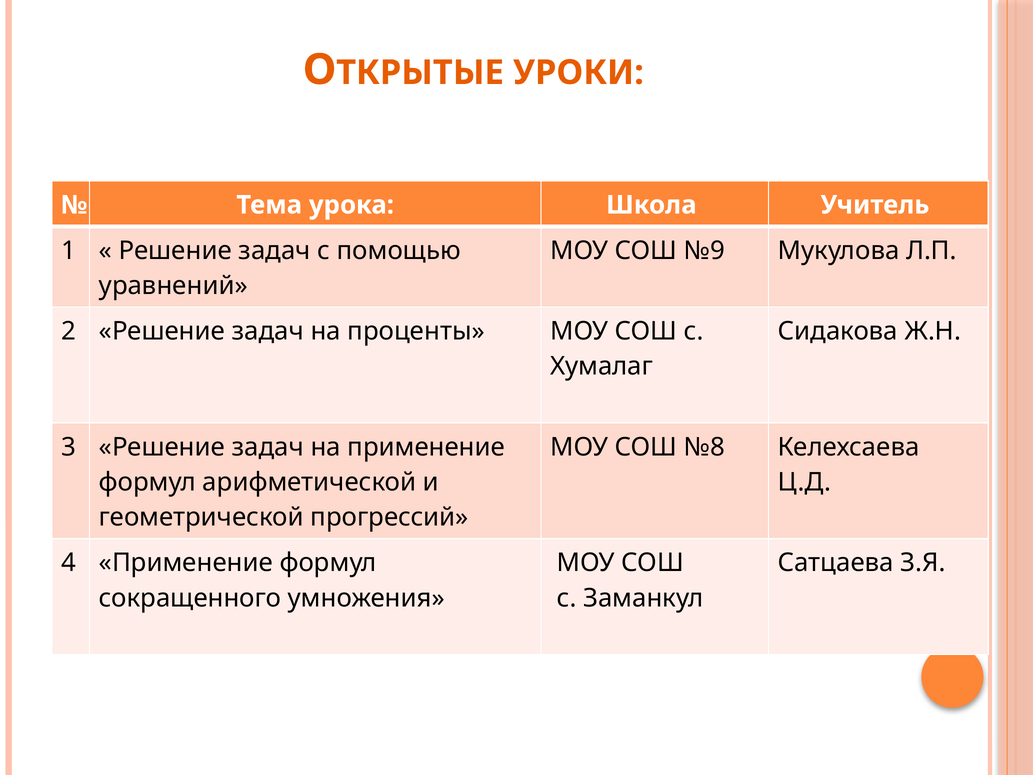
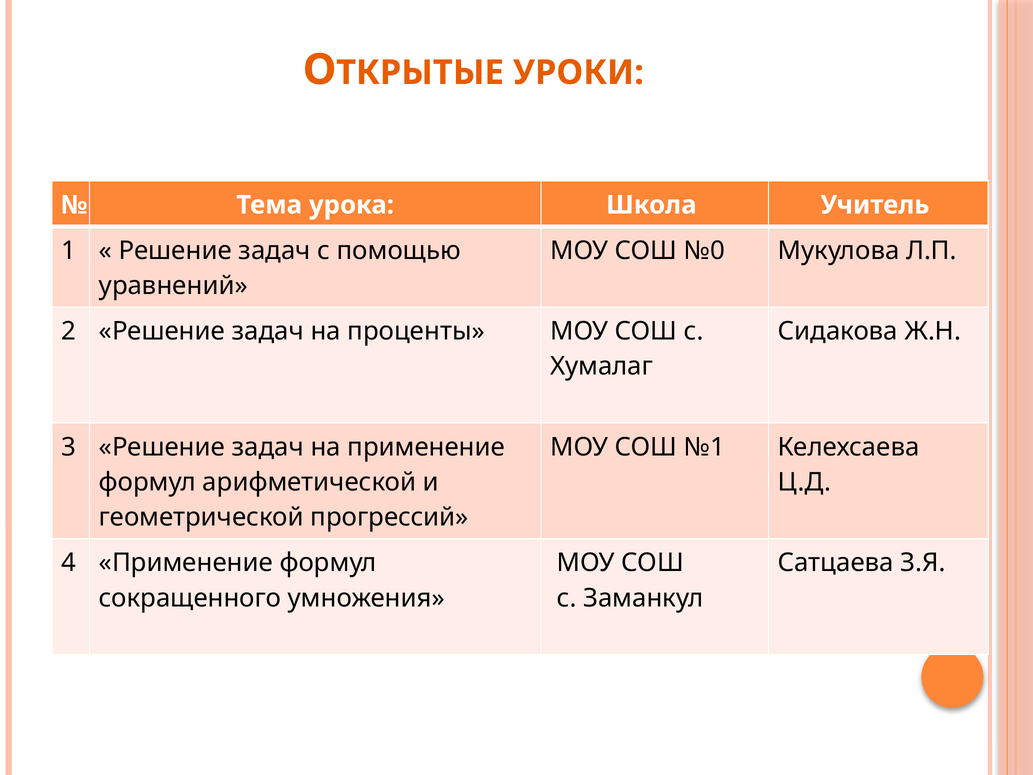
№9: №9 -> №0 (704, 250)
№8: №8 -> №1 (704, 447)
